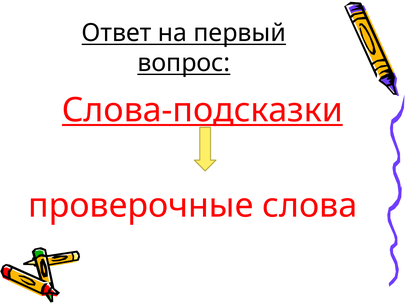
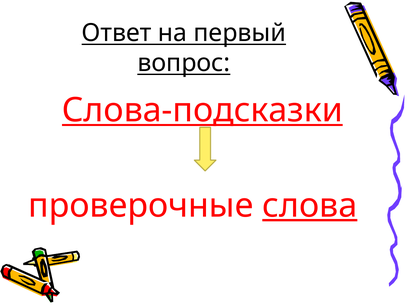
слова underline: none -> present (310, 206)
